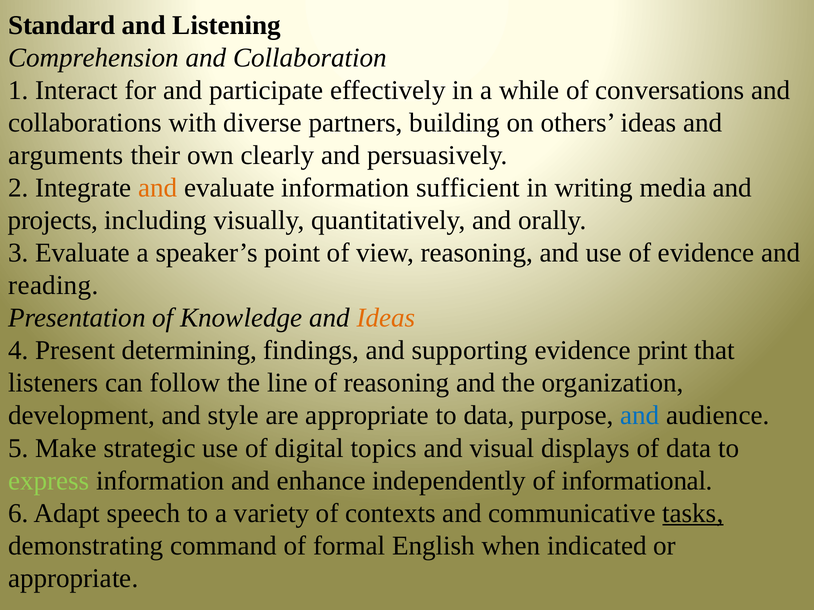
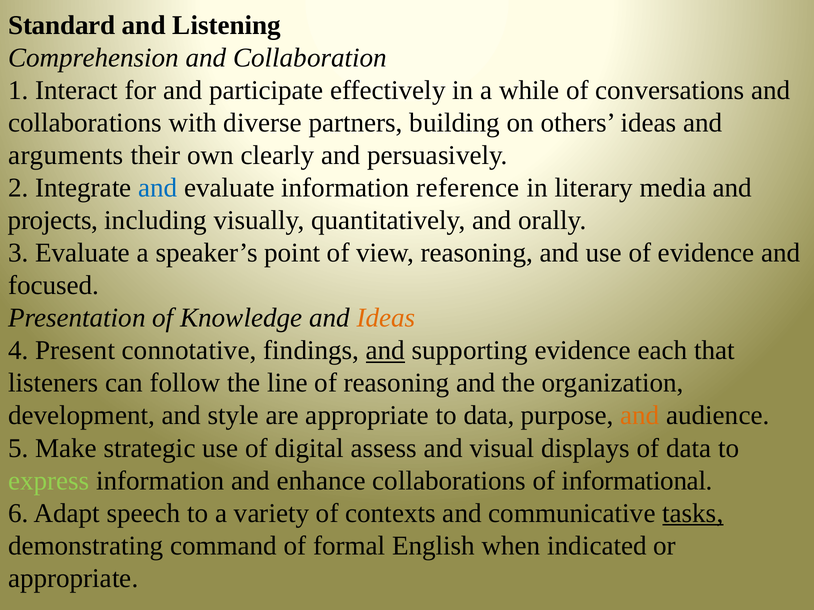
and colour: orange -> blue (158, 188)
sufficient: sufficient -> reference (468, 188)
writing: writing -> literary (594, 188)
reading: reading -> focused (54, 286)
determining: determining -> connotative (189, 351)
and underline: none -> present (385, 351)
print: print -> each (663, 351)
and colour: blue -> orange (640, 416)
topics: topics -> assess (384, 448)
enhance independently: independently -> collaborations (449, 481)
